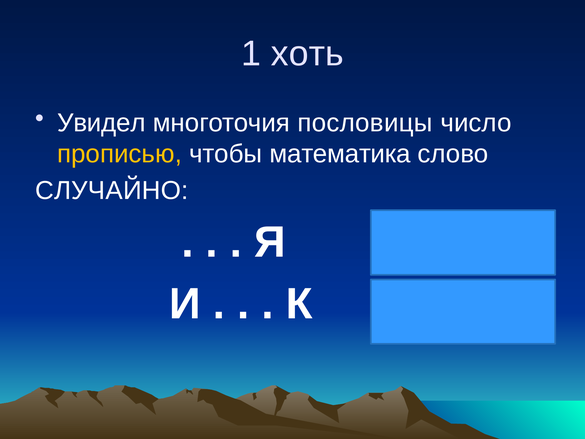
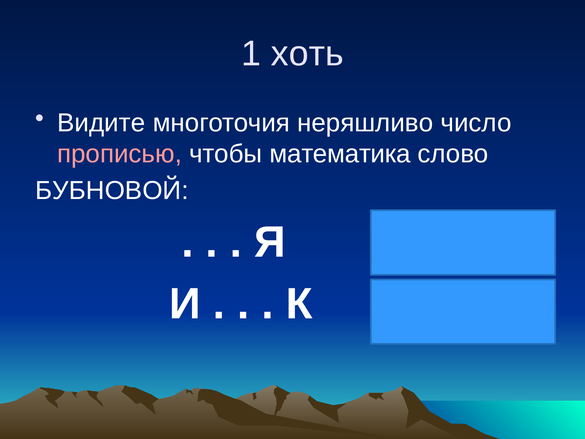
Увидел: Увидел -> Видите (101, 123)
пословицы: пословицы -> неряшливо (365, 123)
прописью colour: yellow -> pink (119, 154)
СЛУЧАЙНО: СЛУЧАЙНО -> БУБНОВОЙ (112, 190)
